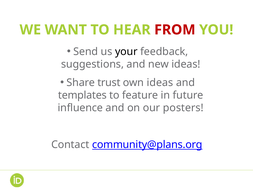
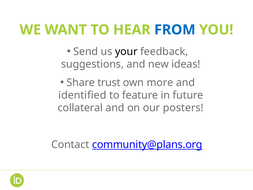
FROM colour: red -> blue (175, 30)
own ideas: ideas -> more (160, 82)
templates: templates -> identified (82, 95)
influence: influence -> collateral (80, 108)
